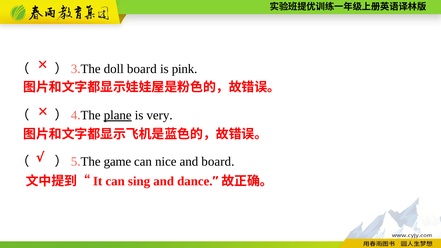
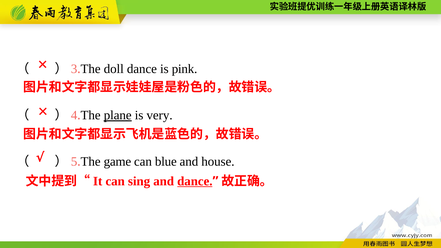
doll board: board -> dance (142, 69)
nice: nice -> blue (166, 162)
and board: board -> house (218, 162)
dance underline: none -> present (195, 181)
